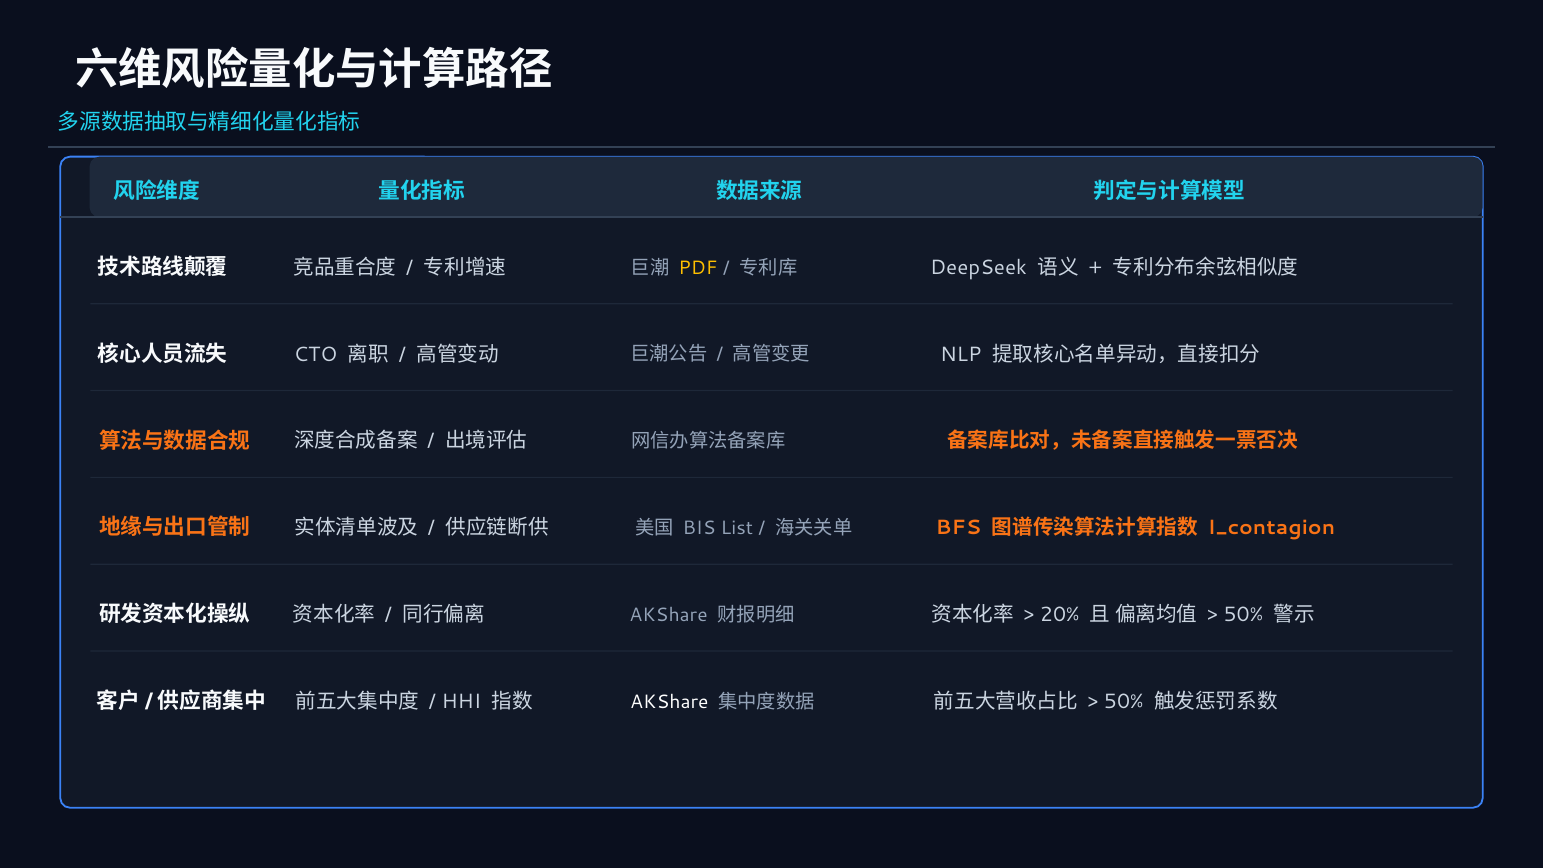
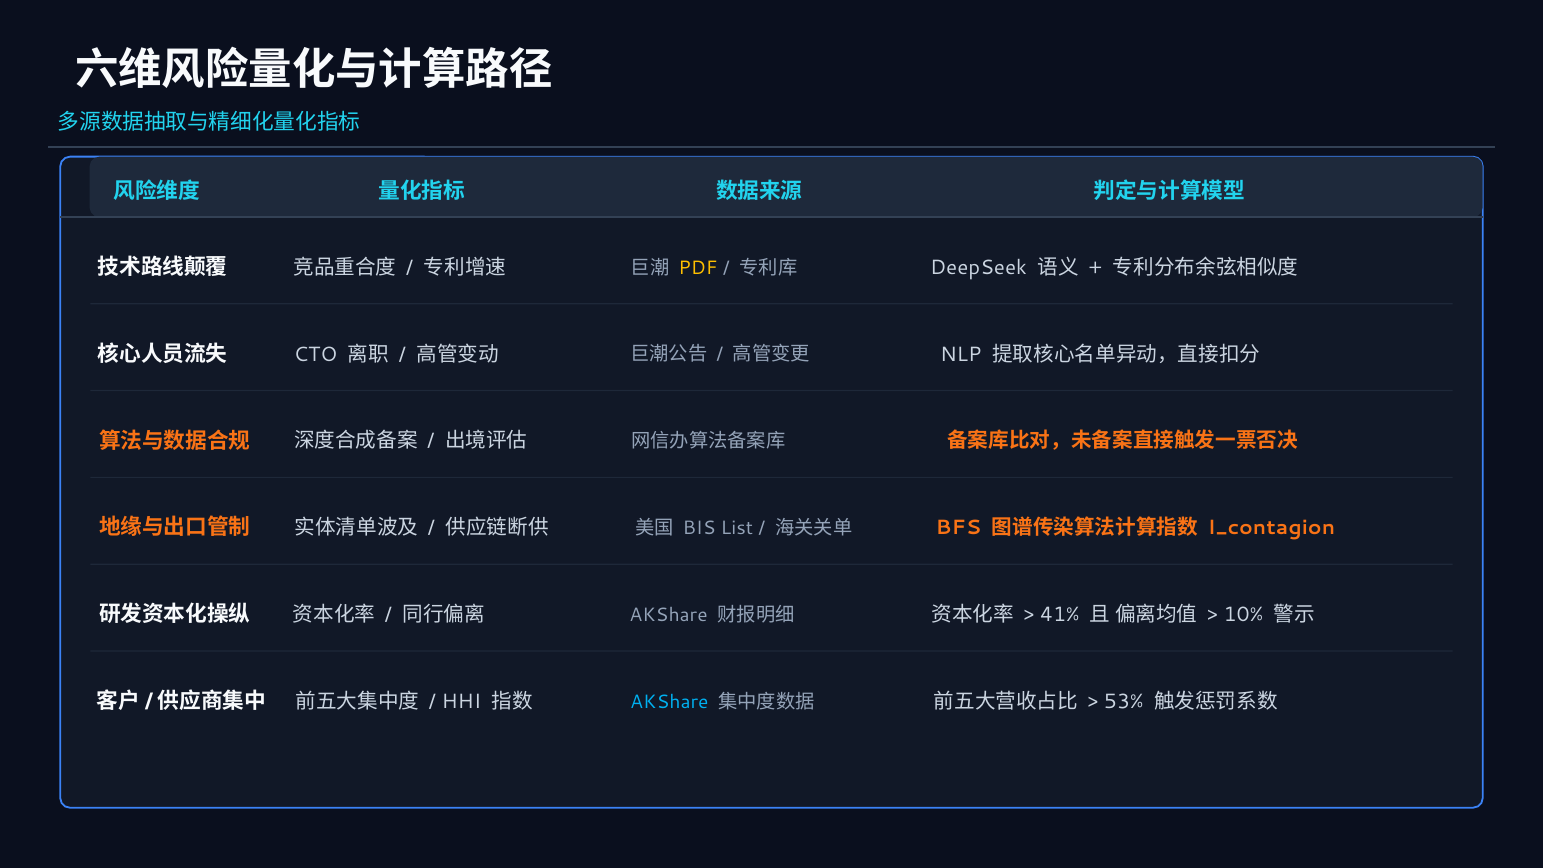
20%: 20% -> 41% (1060, 615)
50%: 50% -> 10% (1243, 615)
AKShare colour: white -> light blue (669, 702)
50%: 50% -> 53% (1124, 702)
